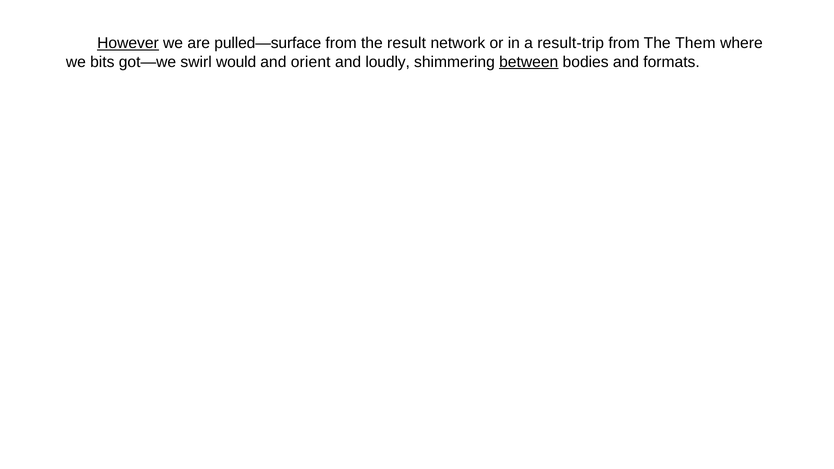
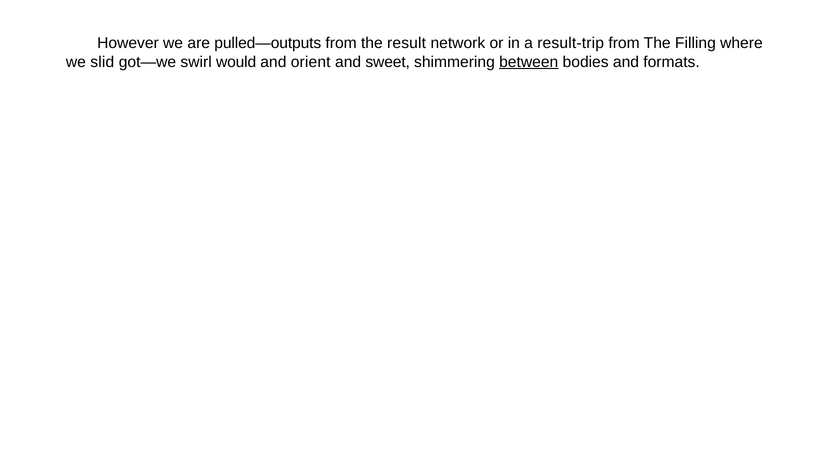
However underline: present -> none (128, 43)
pulled—surface: pulled—surface -> pulled—outputs (268, 43)
Them: Them -> Filling (695, 43)
bits: bits -> slid (102, 62)
loudly: loudly -> sweet (388, 62)
